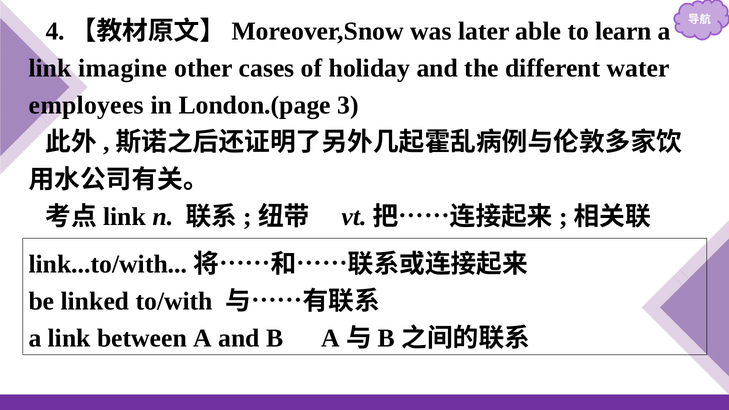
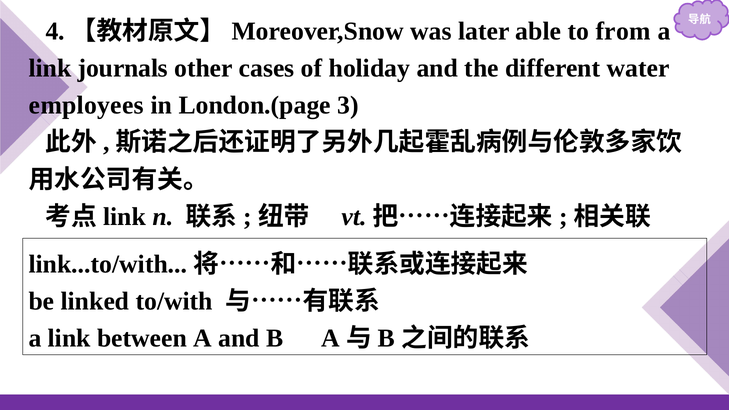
learn: learn -> from (623, 31)
imagine: imagine -> journals (123, 68)
